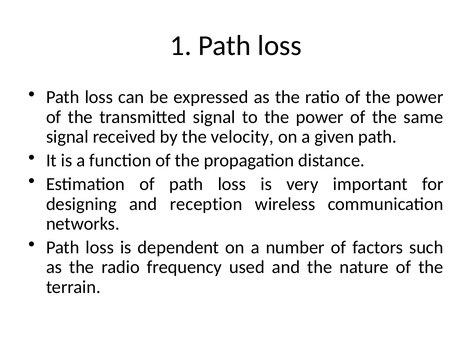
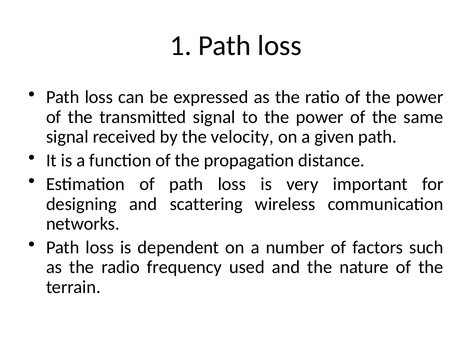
reception: reception -> scattering (206, 204)
